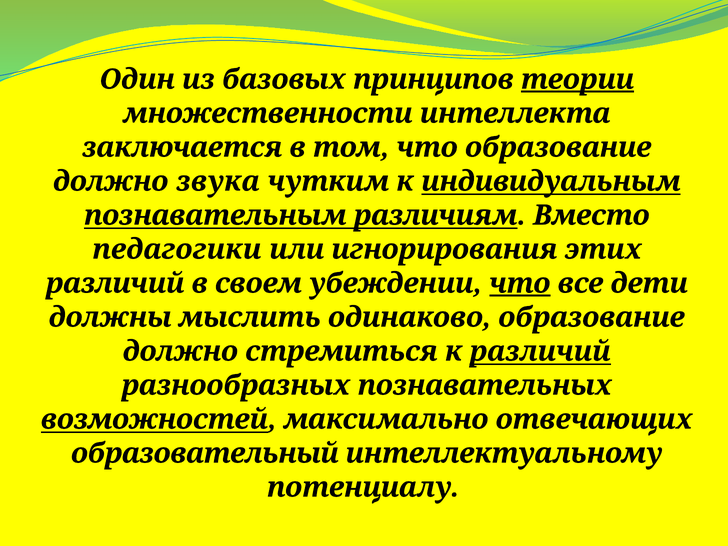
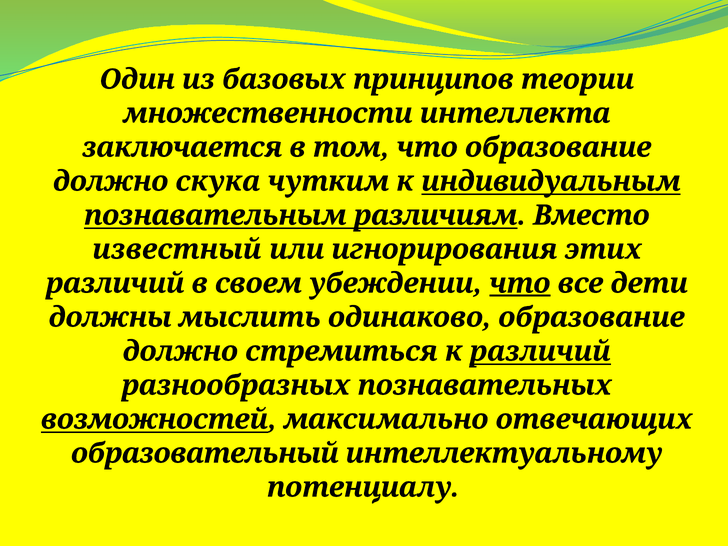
теории underline: present -> none (578, 79)
звука: звука -> скука (218, 181)
педагогики: педагогики -> известный (177, 249)
